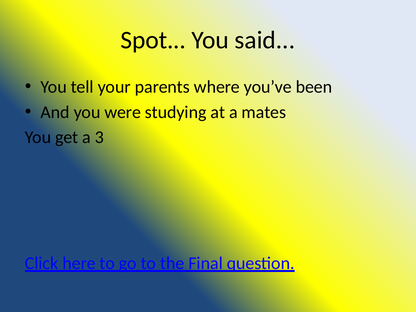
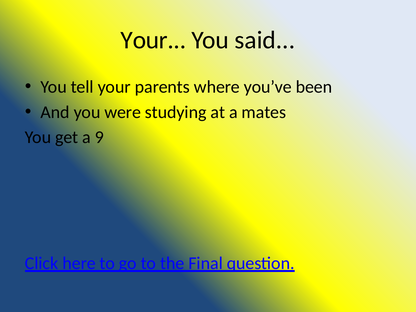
Spot: Spot -> Your (153, 40)
3: 3 -> 9 (99, 137)
